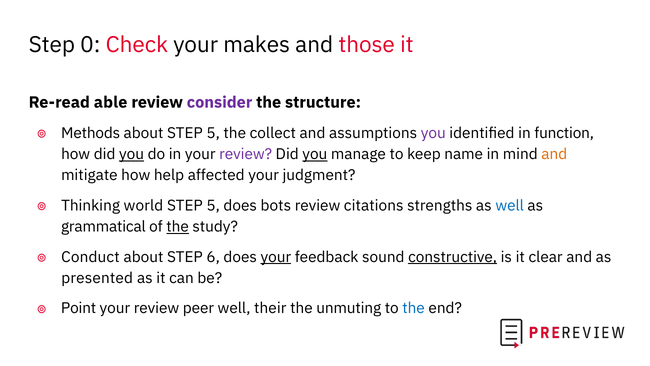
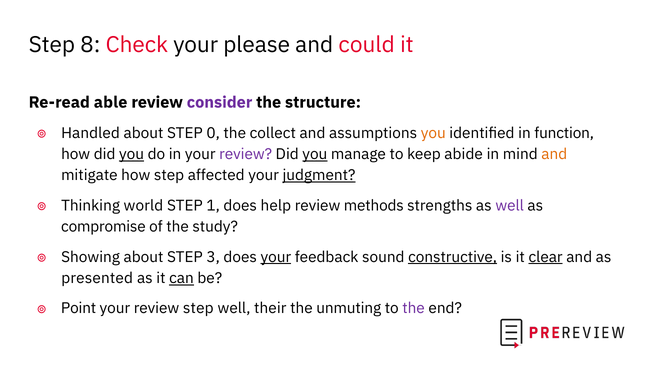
0: 0 -> 8 (90, 45)
makes: makes -> please (257, 45)
those: those -> could (367, 45)
Methods: Methods -> Handled (91, 133)
about STEP 5: 5 -> 0 (213, 133)
you colour: purple -> orange (433, 133)
name: name -> abide (464, 154)
how help: help -> step (169, 175)
judgment underline: none -> present (319, 175)
5: 5 -> 1 (213, 205)
bots: bots -> help (276, 205)
citations: citations -> methods (374, 205)
well colour: blue -> purple (510, 205)
grammatical: grammatical -> compromise (103, 227)
the underline: present -> none (178, 227)
Conduct: Conduct -> Showing (91, 257)
6: 6 -> 3 (213, 257)
clear underline: none -> present (546, 257)
can underline: none -> present (181, 278)
review peer: peer -> step (198, 308)
the colour: blue -> purple (414, 308)
